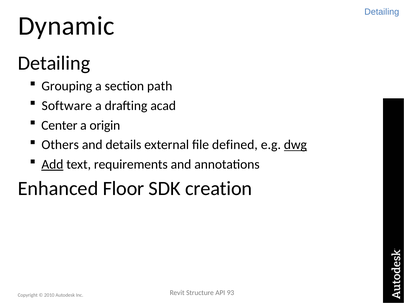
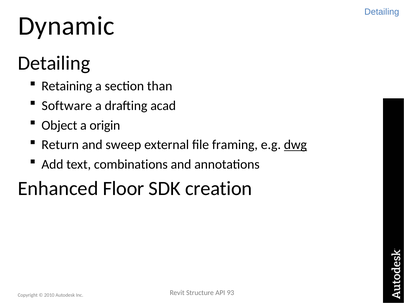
Grouping: Grouping -> Retaining (67, 86)
path: path -> than (160, 86)
Center: Center -> Object (59, 125)
Others: Others -> Return (60, 145)
details: details -> sweep (123, 145)
defined: defined -> framing (235, 145)
Add underline: present -> none (52, 164)
requirements: requirements -> combinations (131, 164)
